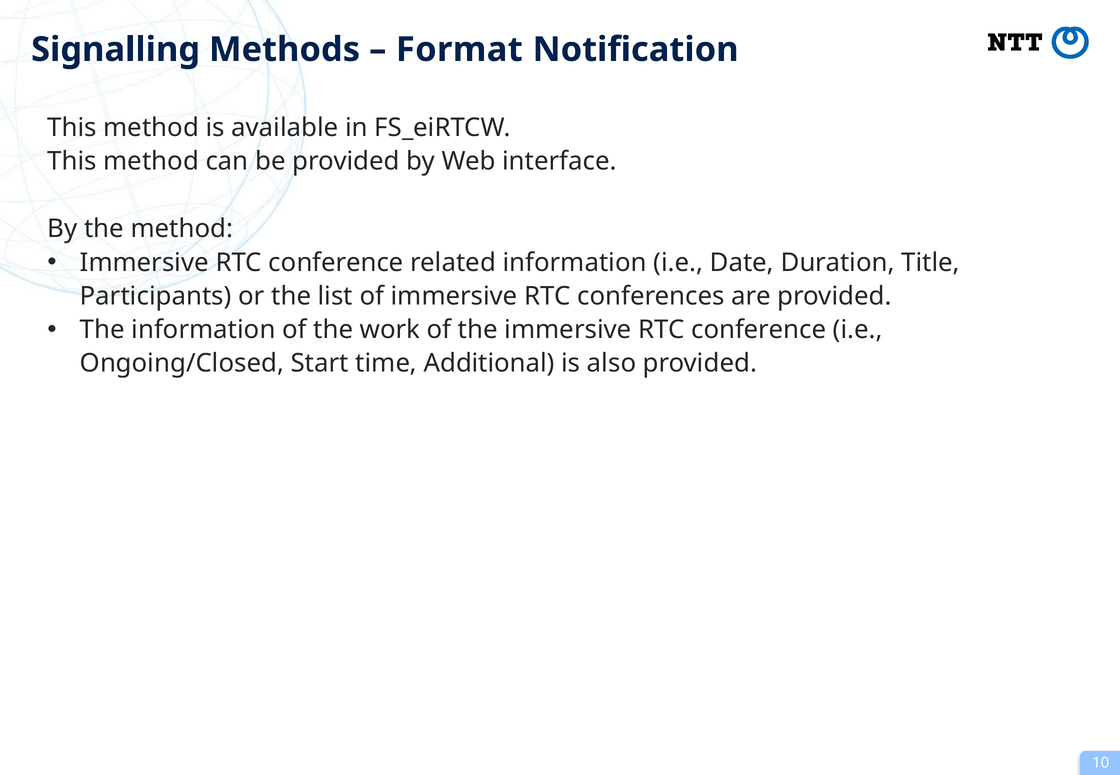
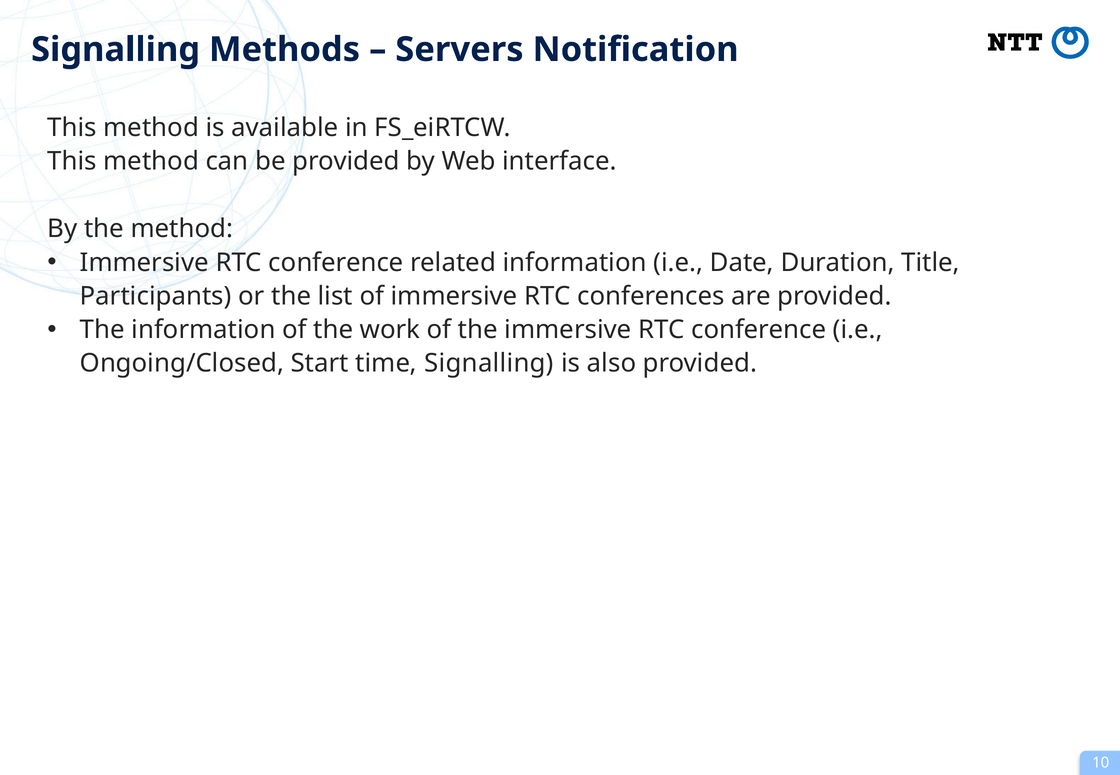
Format: Format -> Servers (459, 50)
time Additional: Additional -> Signalling (489, 363)
